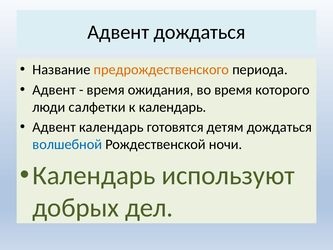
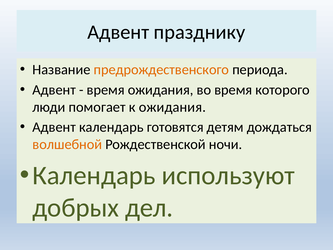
Адвент дождаться: дождаться -> празднику (200, 32)
салфетки: салфетки -> помогает (97, 107)
к календарь: календарь -> ожидания (172, 107)
волшебной colour: blue -> orange (67, 144)
